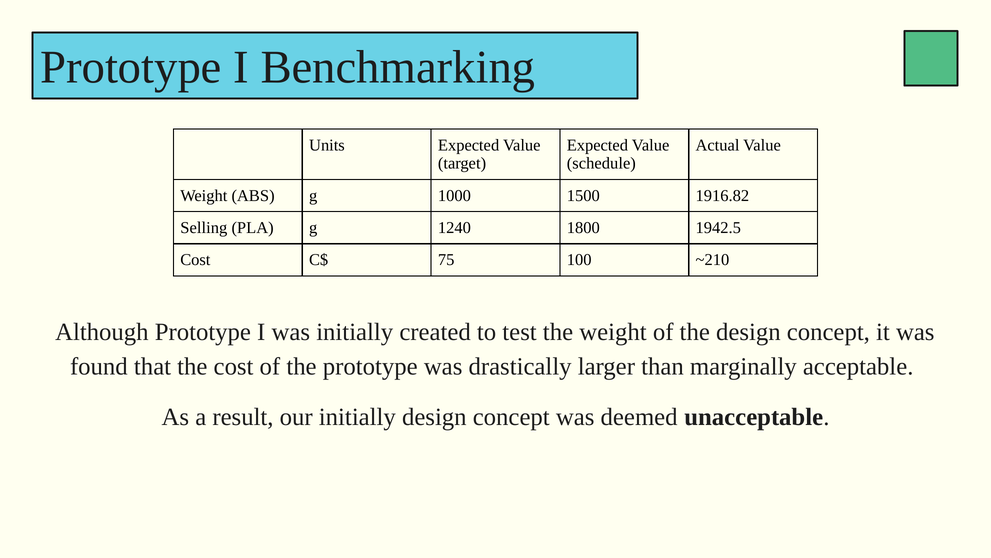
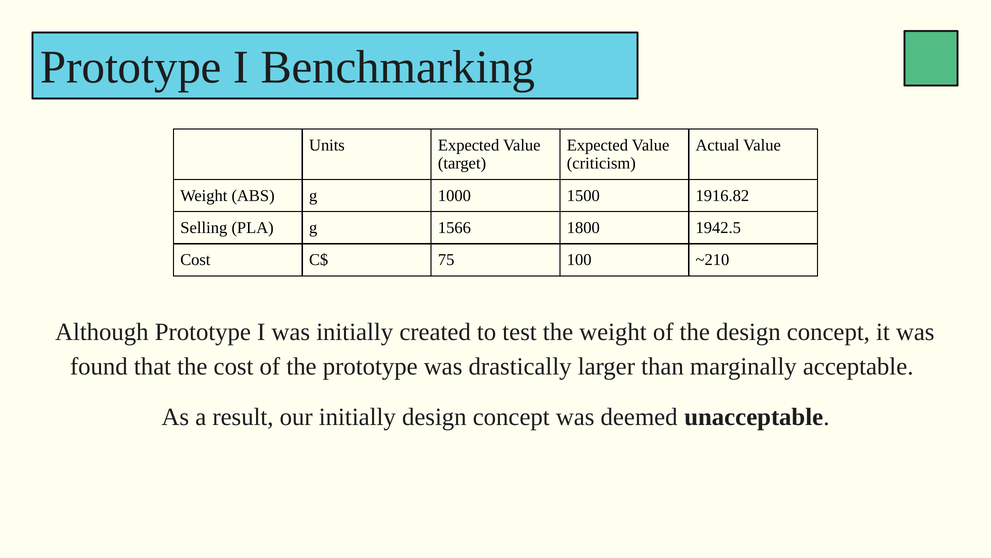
schedule: schedule -> criticism (601, 163)
1240: 1240 -> 1566 (454, 227)
